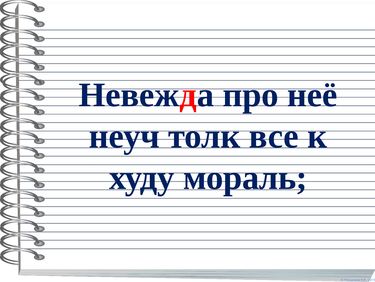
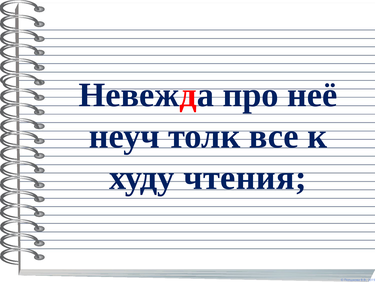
мораль: мораль -> чтения (245, 177)
